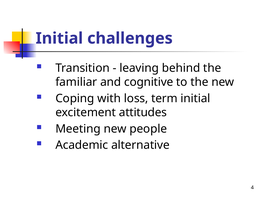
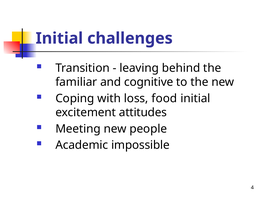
term: term -> food (164, 98)
alternative: alternative -> impossible (140, 145)
